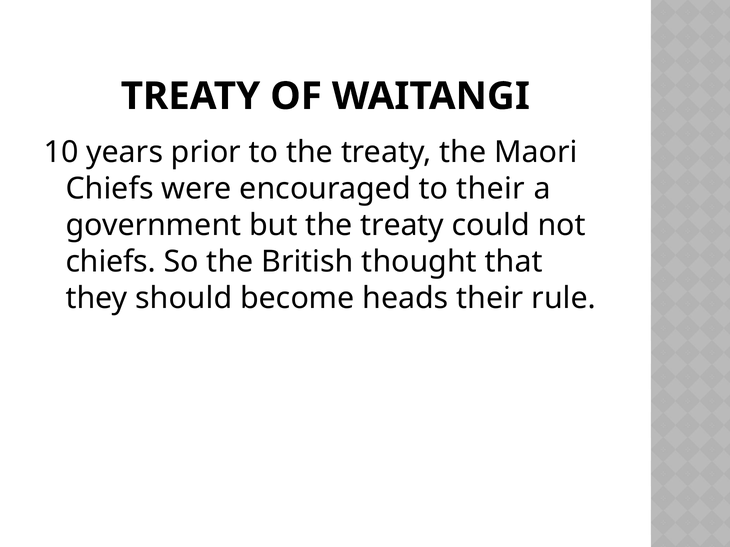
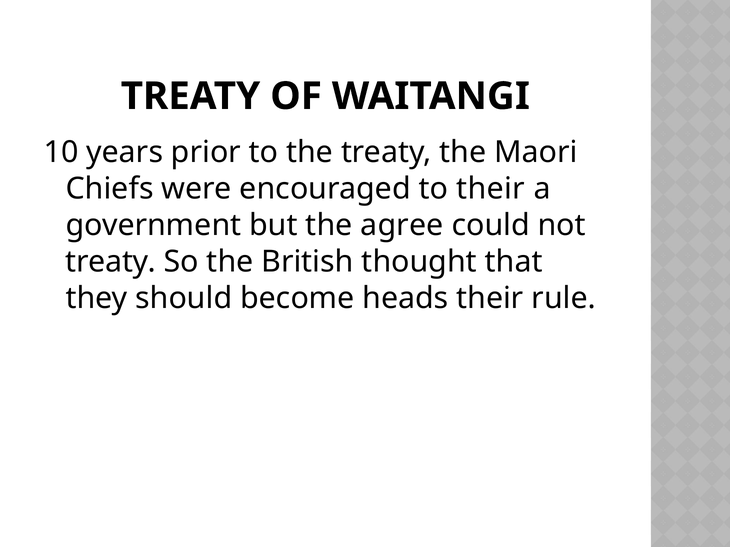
but the treaty: treaty -> agree (402, 225)
chiefs: chiefs -> treaty (111, 262)
